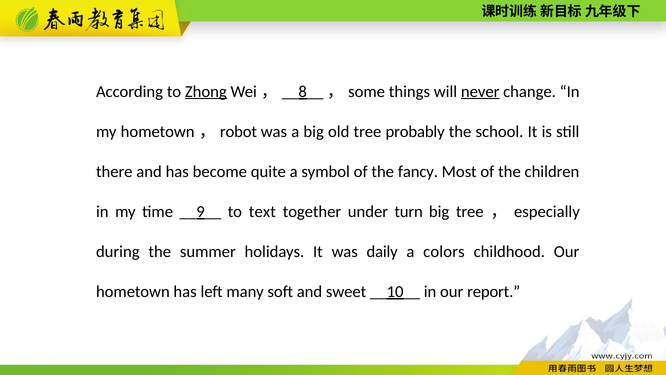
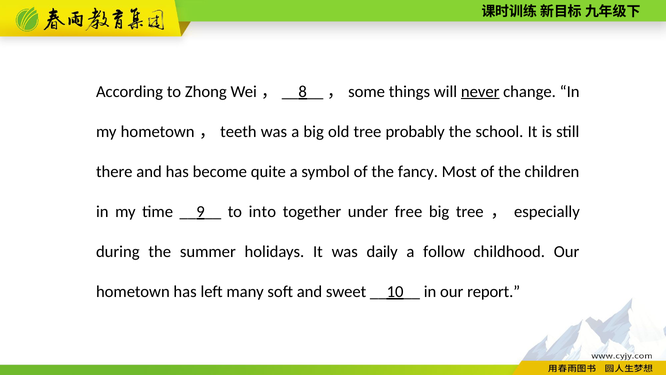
Zhong underline: present -> none (206, 91)
robot: robot -> teeth (238, 131)
text: text -> into (262, 211)
turn: turn -> free (408, 211)
colors: colors -> follow (444, 251)
